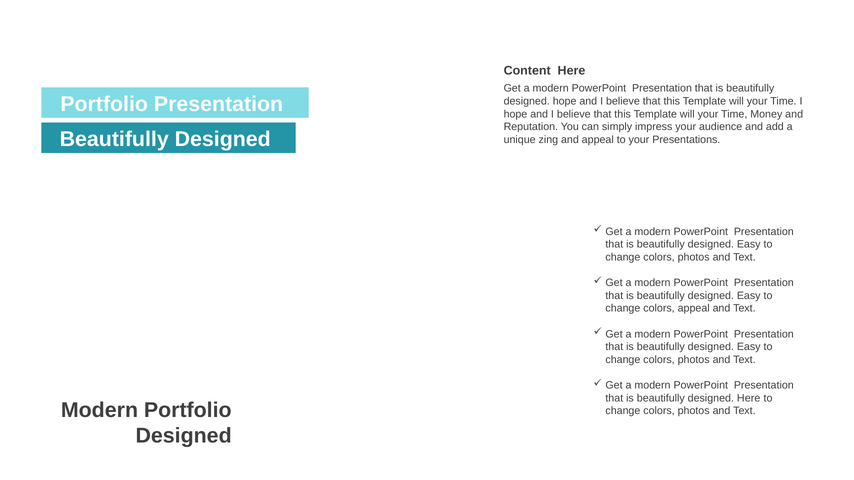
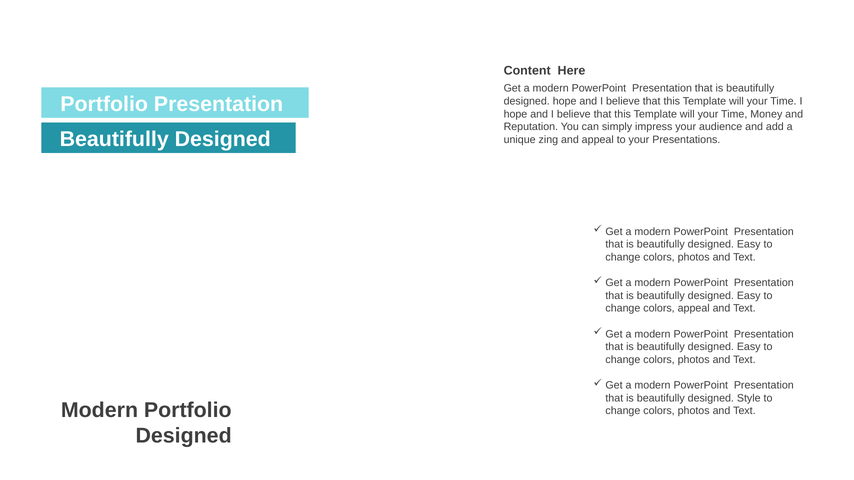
designed Here: Here -> Style (749, 398)
